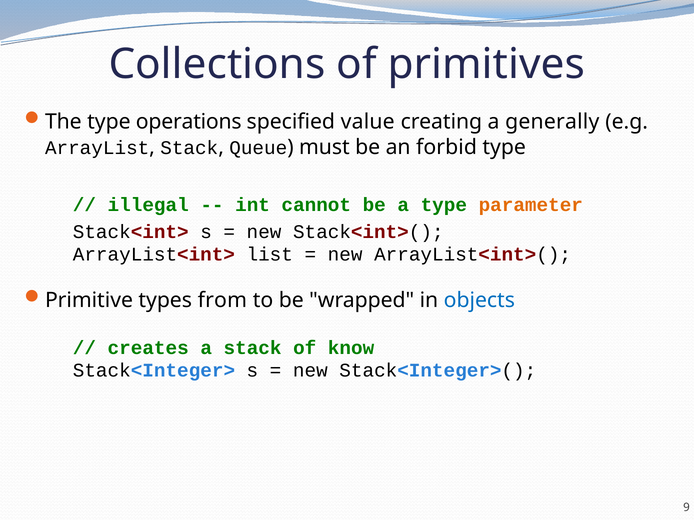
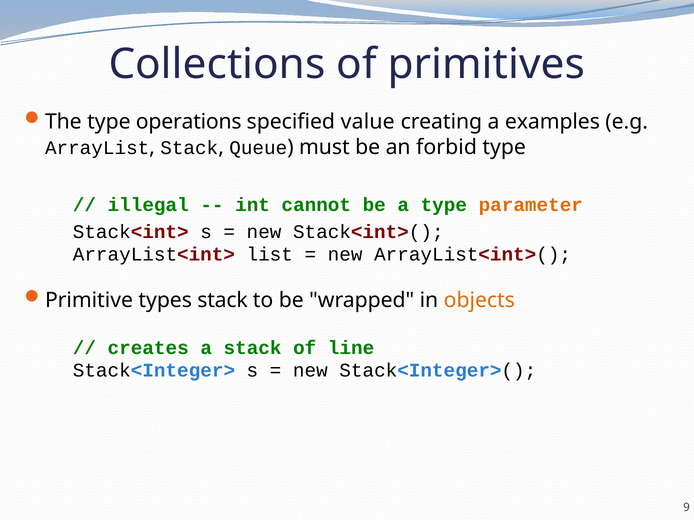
generally: generally -> examples (552, 122)
types from: from -> stack (223, 300)
objects colour: blue -> orange (479, 300)
know: know -> line (351, 348)
